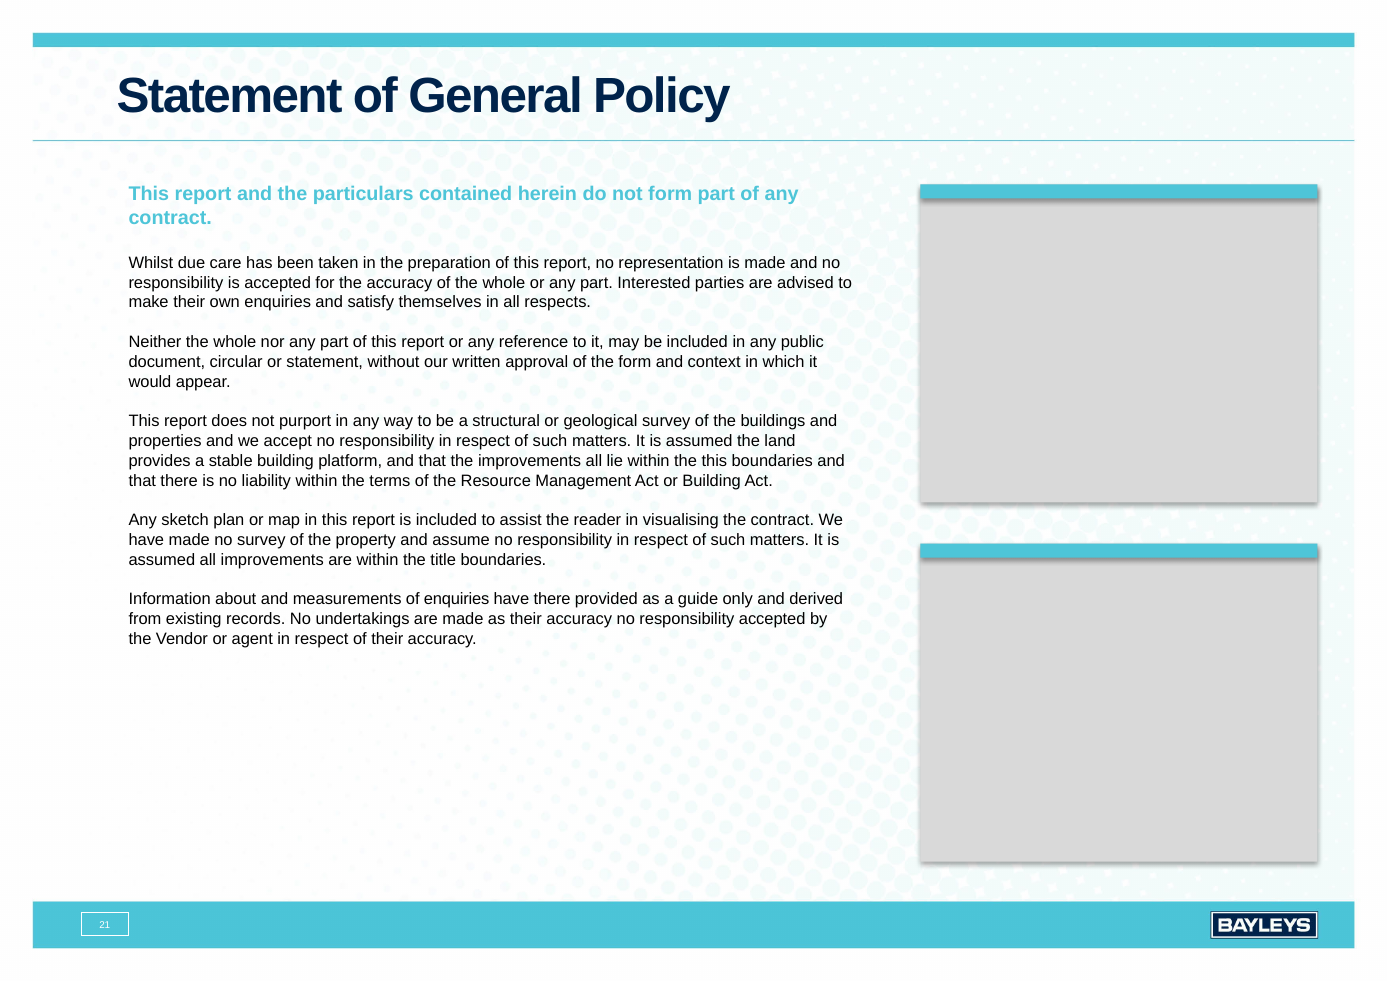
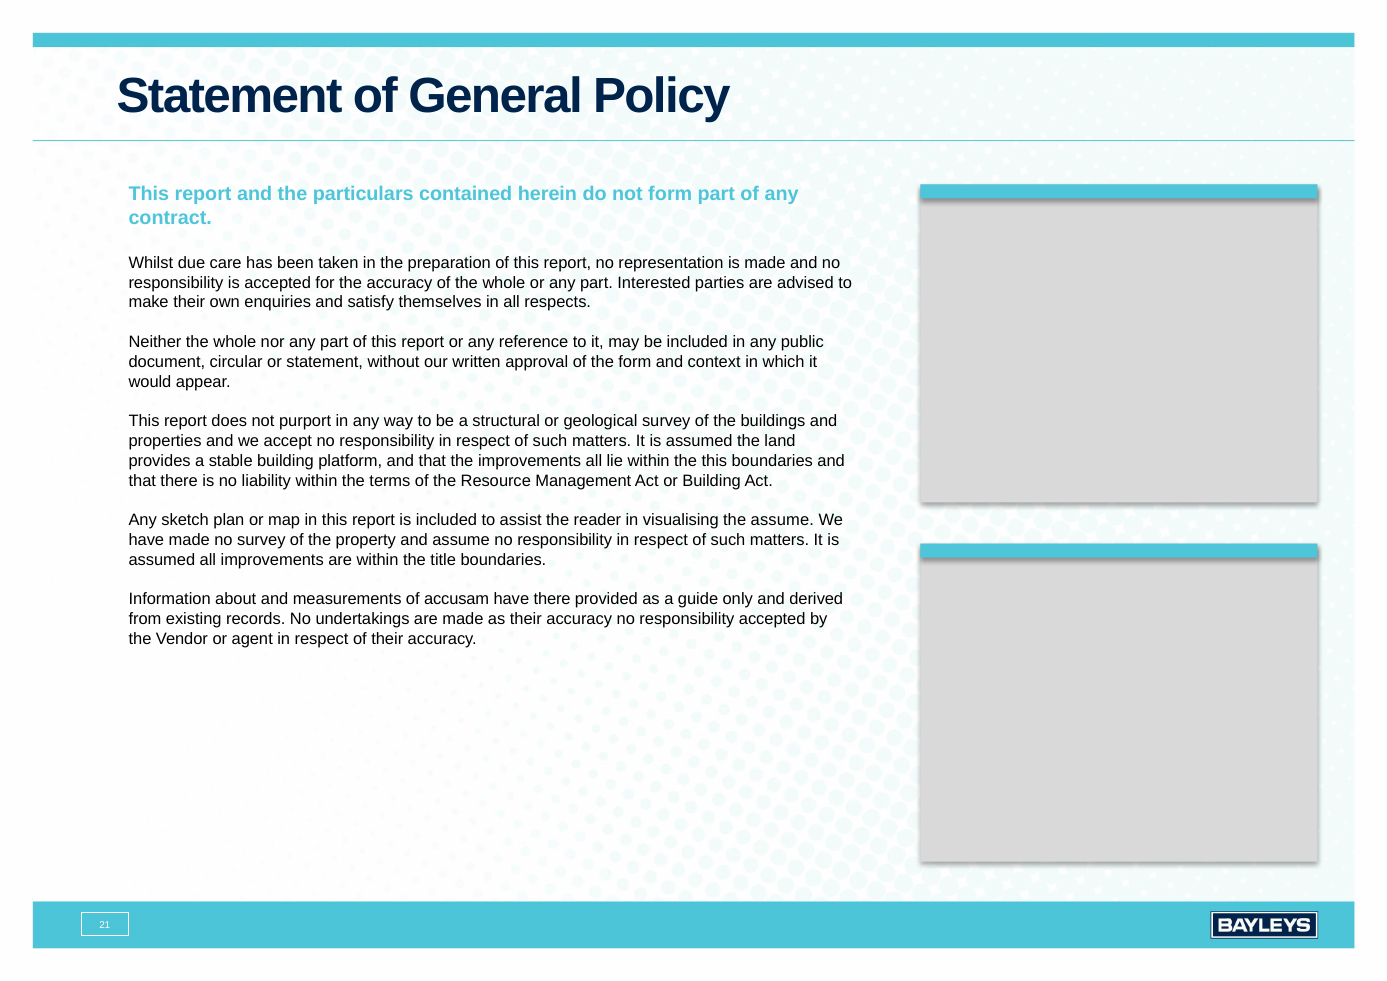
the contract: contract -> assume (782, 520)
of enquiries: enquiries -> accusam (457, 600)
